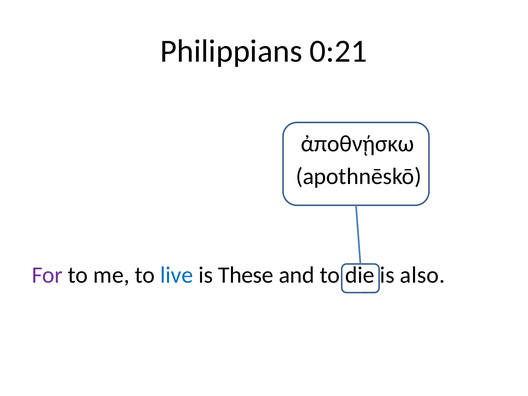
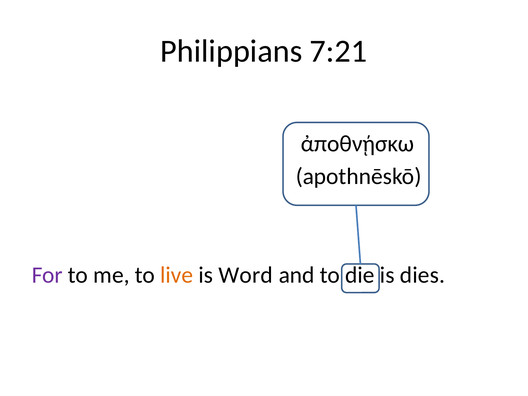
0:21: 0:21 -> 7:21 (338, 51)
live colour: blue -> orange (177, 275)
These: These -> Word (246, 275)
also: also -> dies (422, 275)
